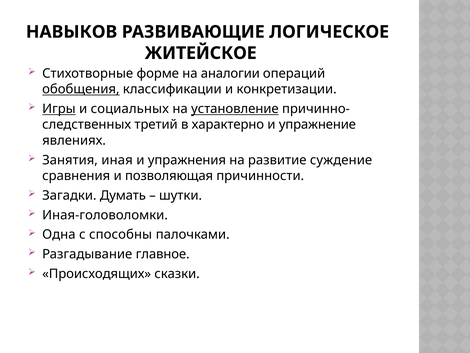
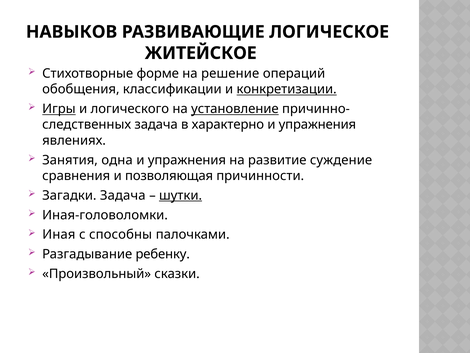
аналогии: аналогии -> решение (230, 73)
обобщения underline: present -> none (81, 89)
конкретизации underline: none -> present (287, 89)
социальных: социальных -> логического (130, 109)
третий: третий -> задача (156, 124)
упражнение: упражнение -> упражнения (317, 124)
иная: иная -> одна (117, 160)
Загадки Думать: Думать -> Задача (123, 195)
шутки underline: none -> present (181, 195)
Одна: Одна -> Иная (59, 234)
главное: главное -> ребенку (163, 254)
Происходящих: Происходящих -> Произвольный (97, 274)
